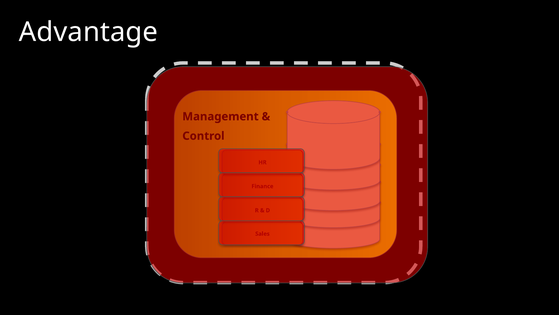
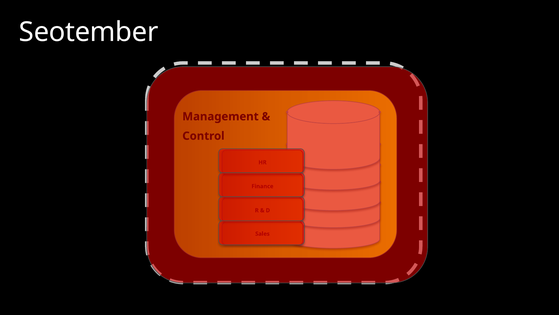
Advantage: Advantage -> Seotember (89, 32)
